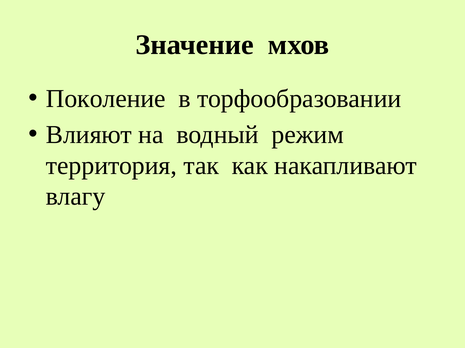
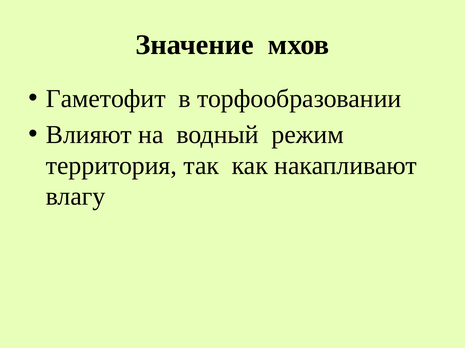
Поколение: Поколение -> Гаметофит (106, 99)
